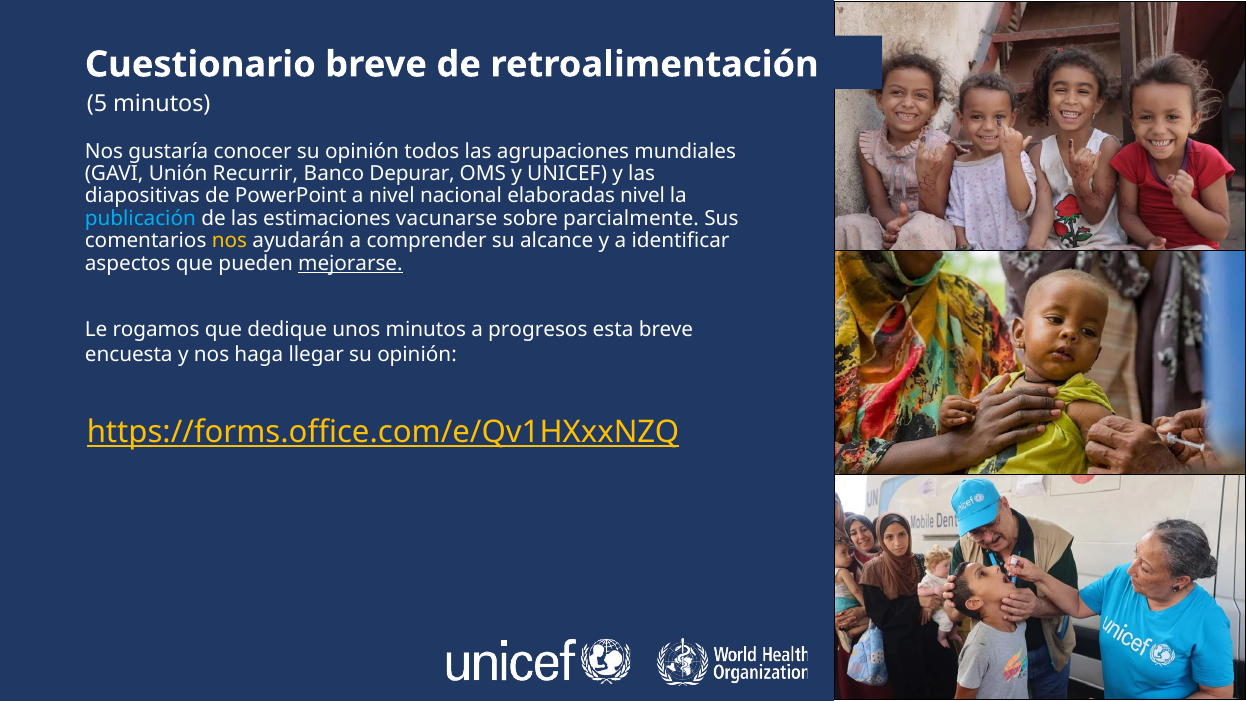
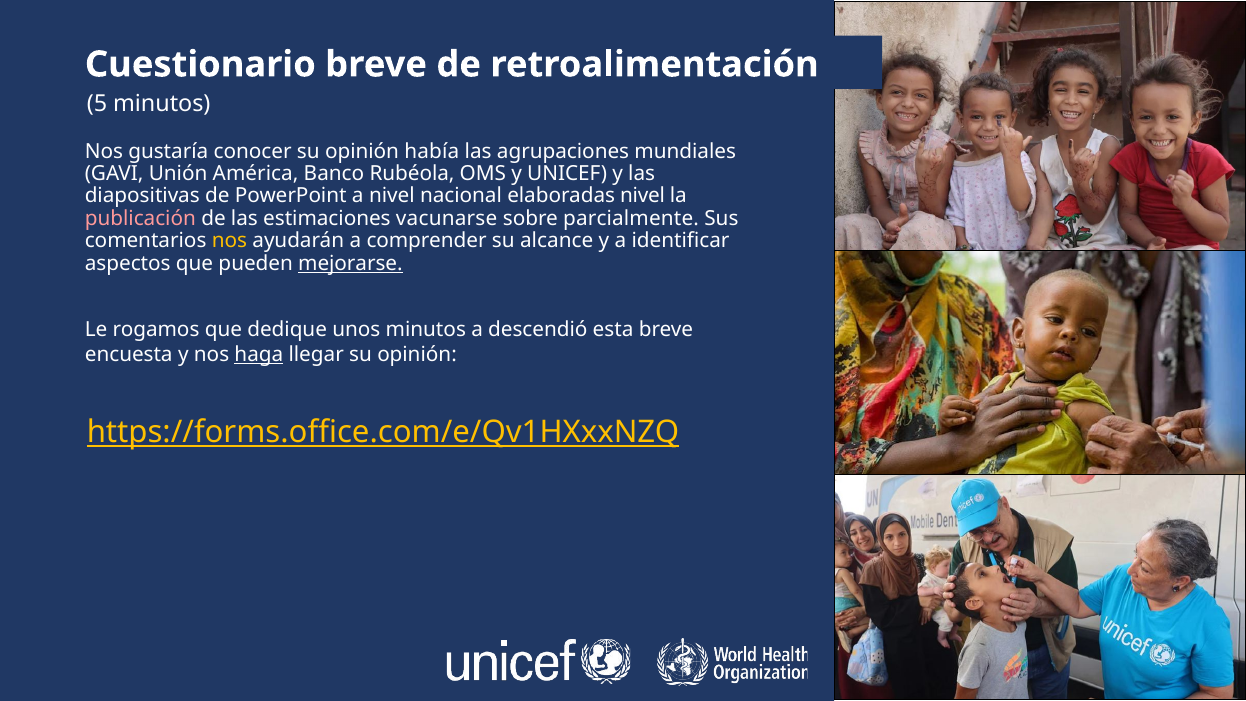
todos: todos -> había (432, 151)
Recurrir: Recurrir -> América (256, 174)
Depurar: Depurar -> Rubéola (412, 174)
publicación colour: light blue -> pink (140, 218)
progresos: progresos -> descendió (538, 329)
haga underline: none -> present (259, 354)
